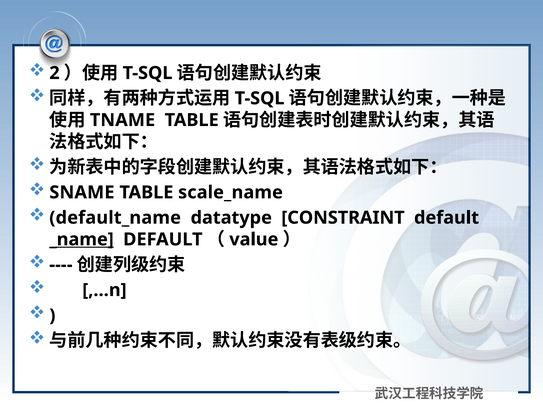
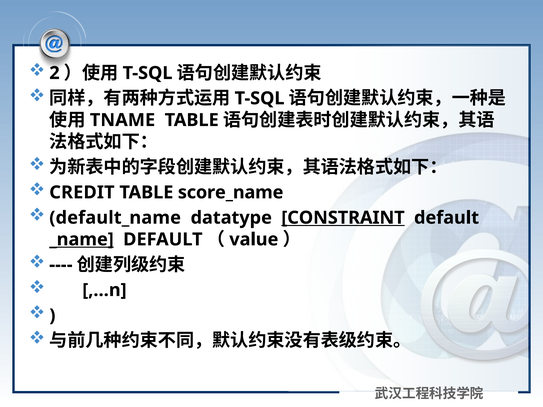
SNAME: SNAME -> CREDIT (82, 193)
scale_name: scale_name -> score_name (231, 193)
CONSTRAINT underline: none -> present (343, 218)
